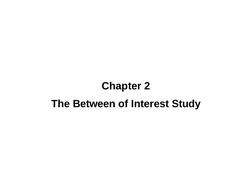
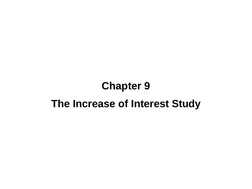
2: 2 -> 9 (147, 86)
Between: Between -> Increase (94, 104)
